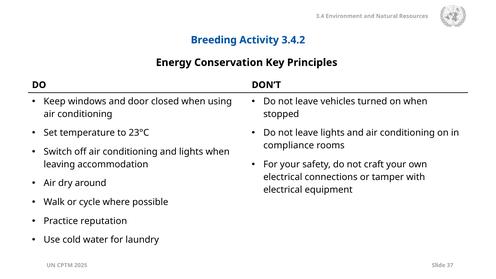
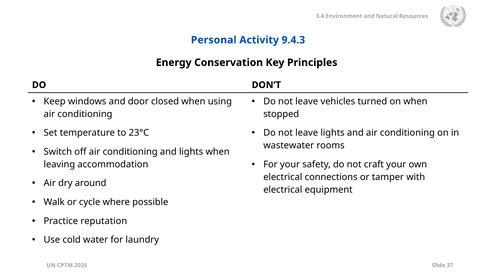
Breeding: Breeding -> Personal (214, 40)
3.4.2: 3.4.2 -> 9.4.3 (293, 40)
compliance: compliance -> wastewater (289, 146)
